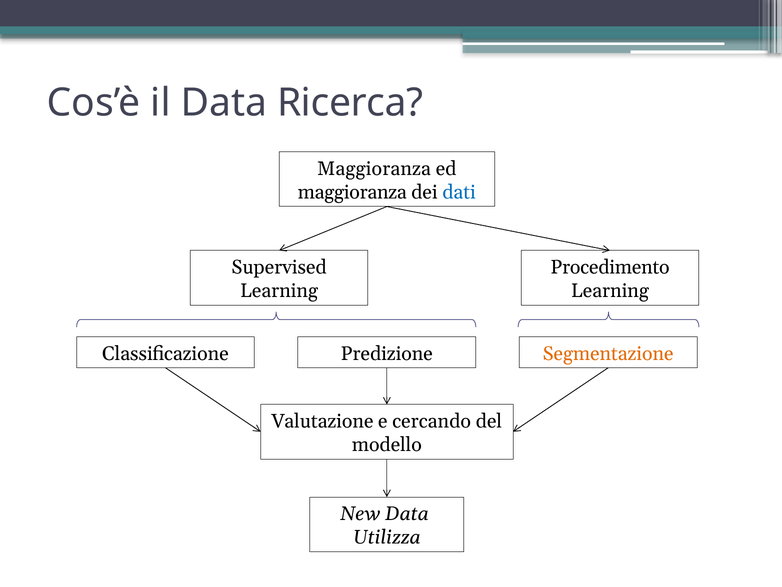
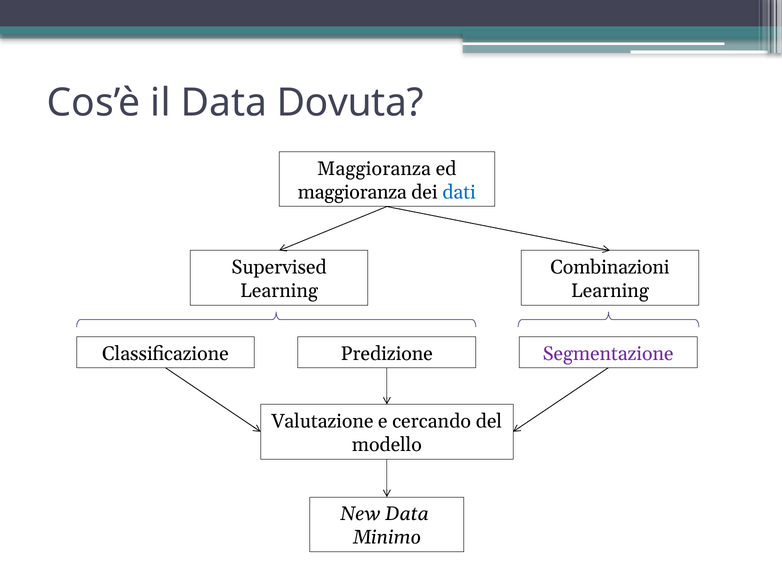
Ricerca: Ricerca -> Dovuta (350, 103)
Procedimento: Procedimento -> Combinazioni (610, 267)
Segmentazione colour: orange -> purple (608, 353)
Utilizza: Utilizza -> Minimo (387, 537)
